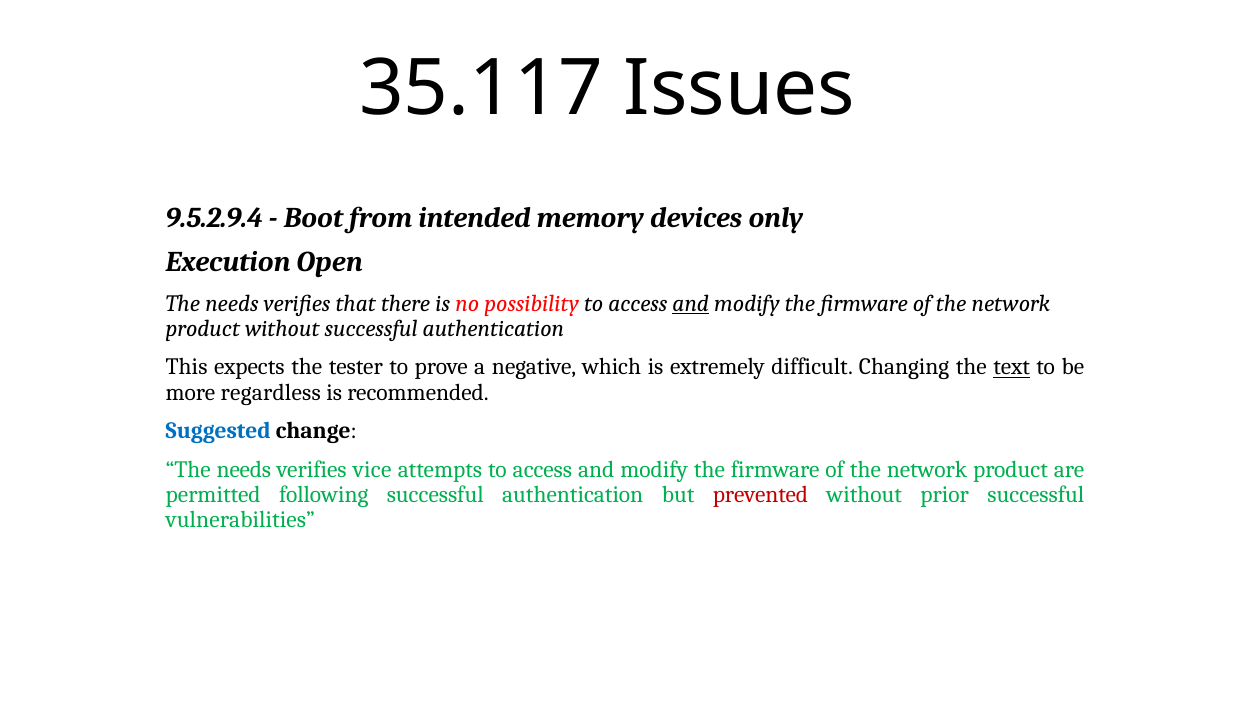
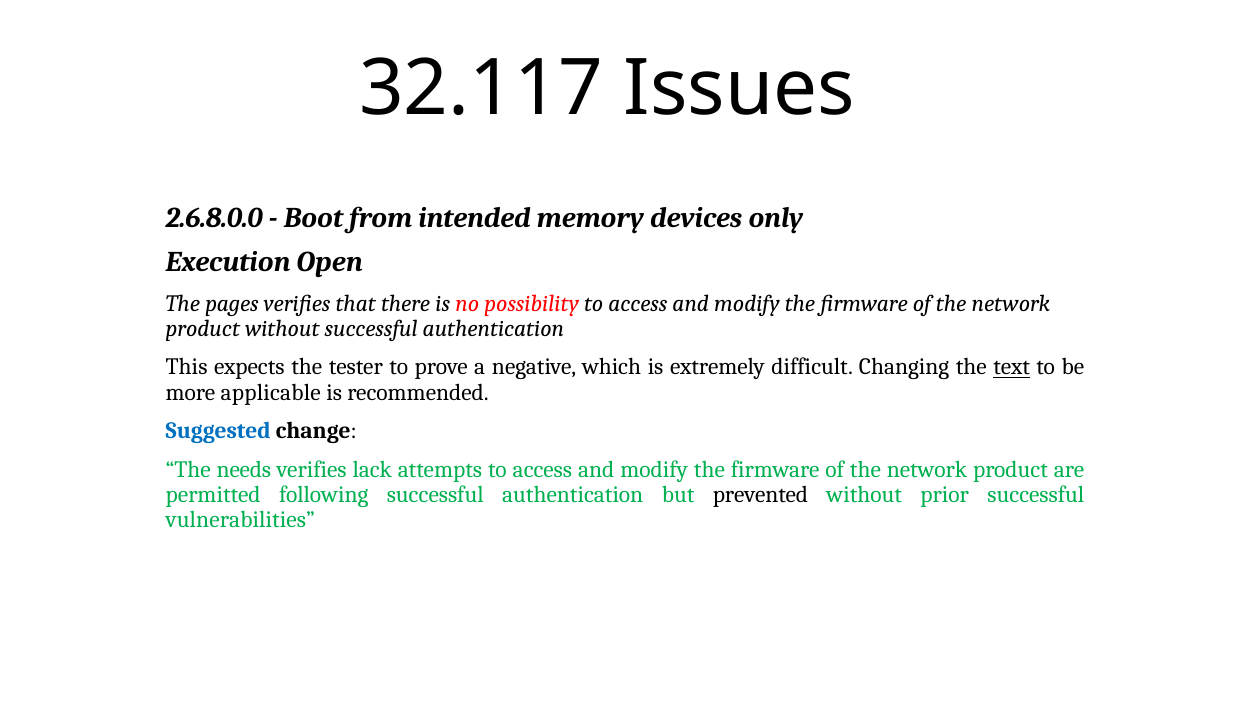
35.117: 35.117 -> 32.117 (481, 88)
9.5.2.9.4: 9.5.2.9.4 -> 2.6.8.0.0 (214, 218)
needs: needs -> pages (232, 303)
and underline: present -> none (691, 303)
regardless: regardless -> applicable (271, 392)
vice: vice -> lack (372, 469)
prevented colour: red -> black (761, 494)
